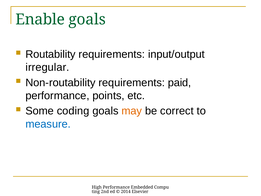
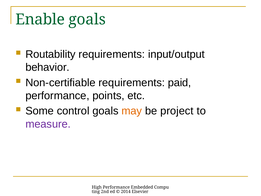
irregular: irregular -> behavior (48, 67)
Non-routability: Non-routability -> Non-certifiable (60, 83)
coding: coding -> control (73, 111)
correct: correct -> project (177, 111)
measure colour: blue -> purple (48, 124)
